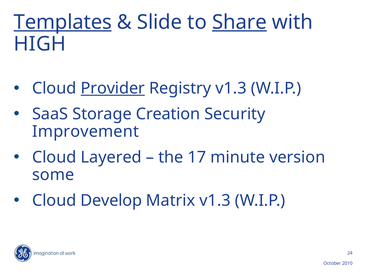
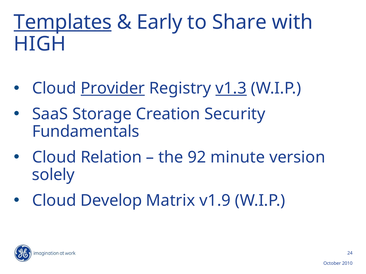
Slide: Slide -> Early (160, 22)
Share underline: present -> none (239, 22)
v1.3 underline: none -> present (231, 88)
Improvement: Improvement -> Fundamentals (86, 132)
Layered: Layered -> Relation (111, 157)
17: 17 -> 92 (197, 157)
some: some -> solely (53, 175)
Matrix v1.3: v1.3 -> v1.9 (215, 201)
